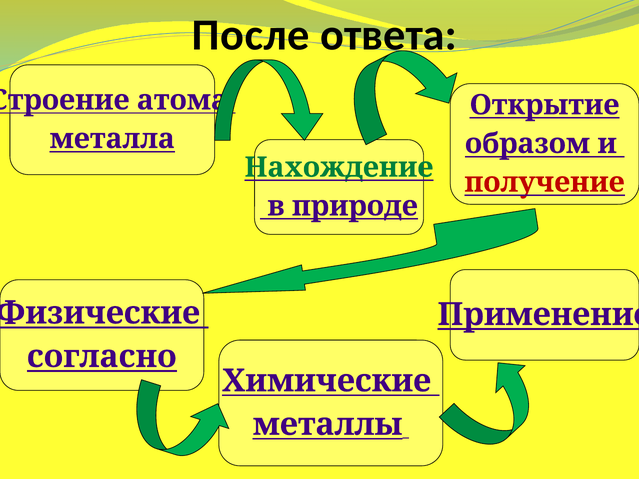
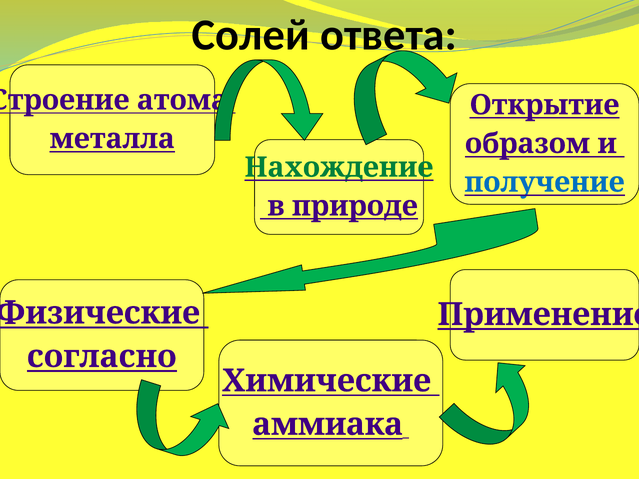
После: После -> Солей (251, 35)
получение colour: red -> blue (545, 182)
металлы: металлы -> аммиака (328, 425)
